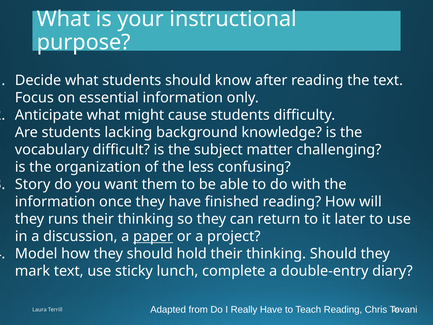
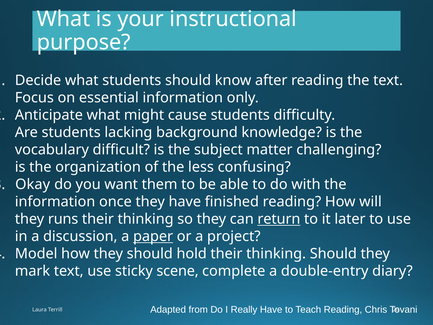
Story: Story -> Okay (33, 184)
return underline: none -> present (279, 219)
lunch: lunch -> scene (178, 271)
